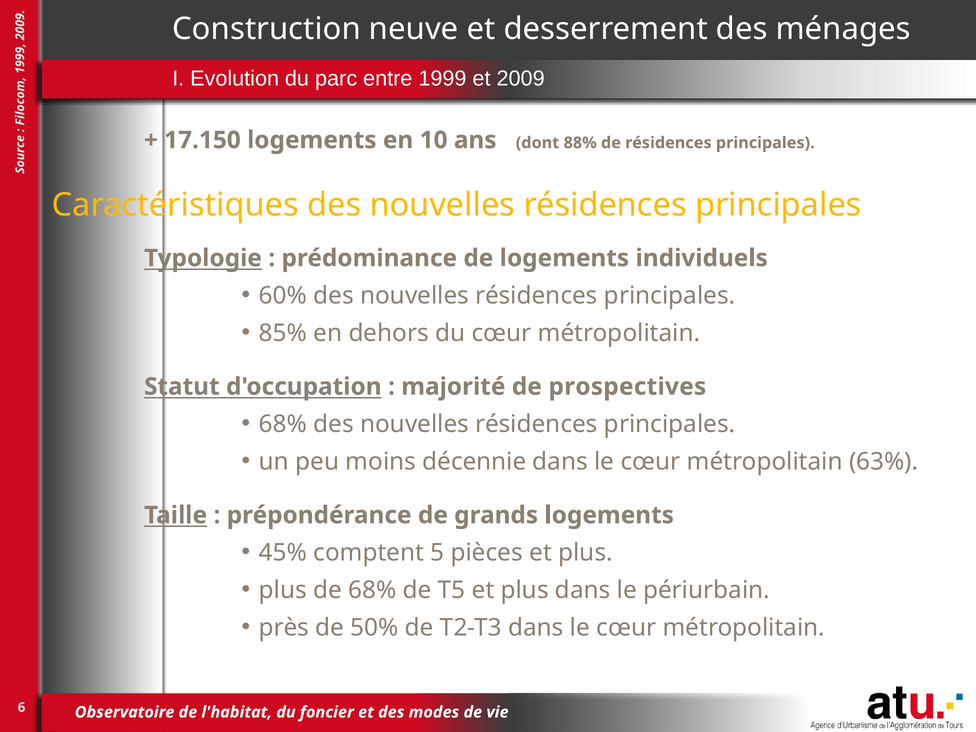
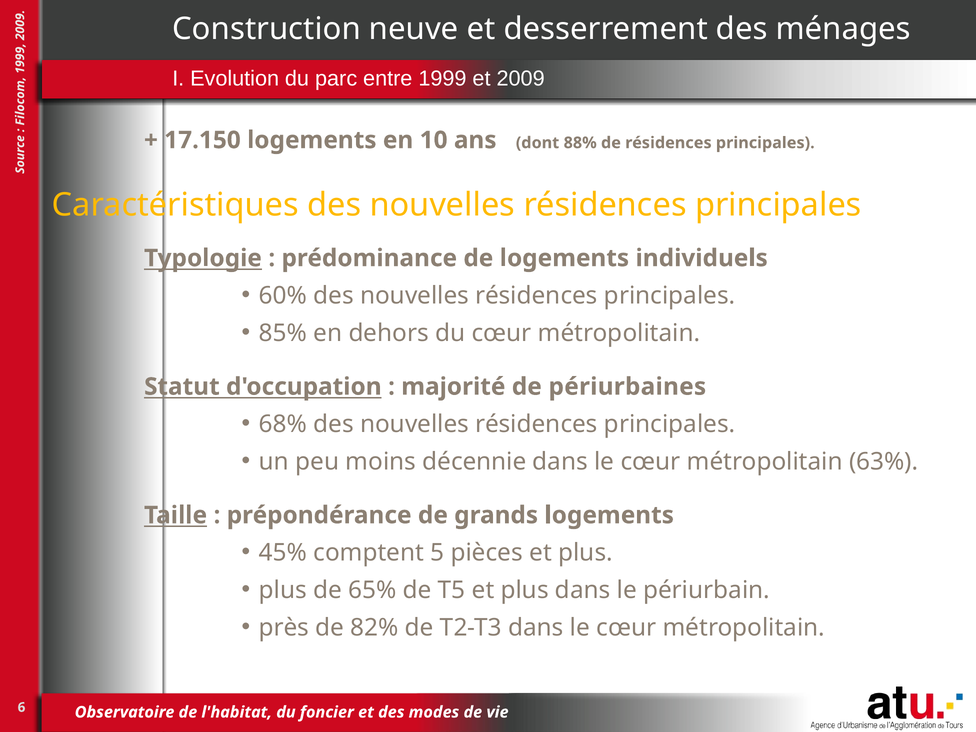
prospectives: prospectives -> périurbaines (627, 387)
de 68%: 68% -> 65% (372, 590)
50%: 50% -> 82% (374, 628)
